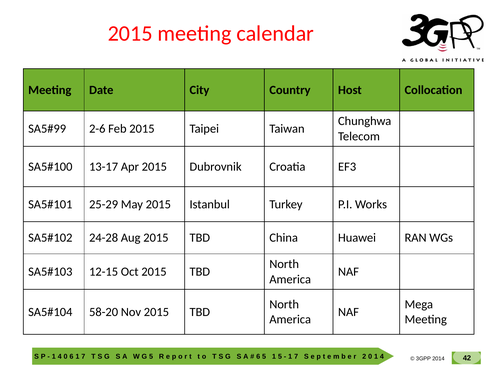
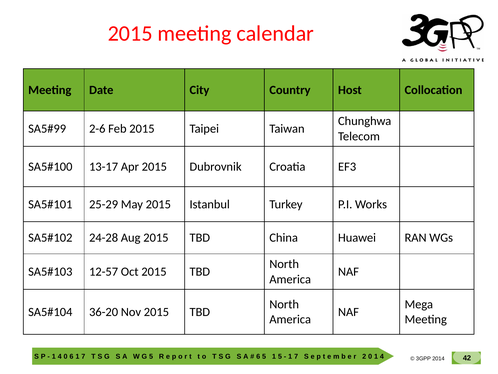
12-15: 12-15 -> 12-57 (104, 271)
58-20: 58-20 -> 36-20 (104, 312)
